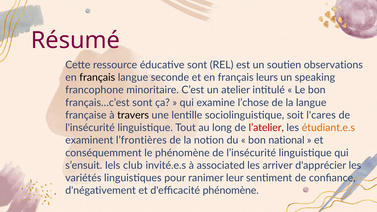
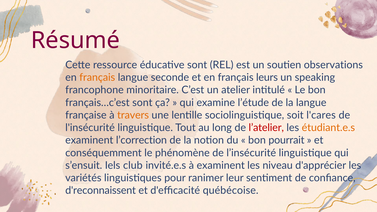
français colour: black -> orange (97, 77)
l’chose: l’chose -> l’étude (253, 103)
travers colour: black -> orange (133, 115)
l’frontières: l’frontières -> l’correction (141, 140)
national: national -> pourrait (286, 140)
à associated: associated -> examinent (221, 165)
arriver: arriver -> niveau (278, 165)
d'négativement: d'négativement -> d'reconnaissent (101, 191)
d'efficacité phénomène: phénomène -> québécoise (231, 191)
